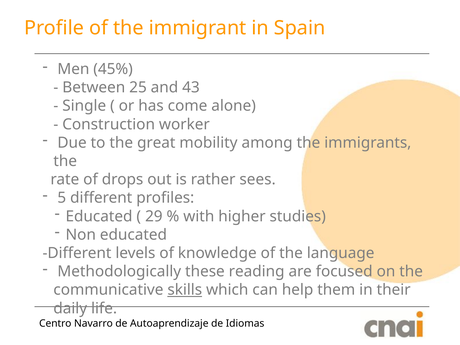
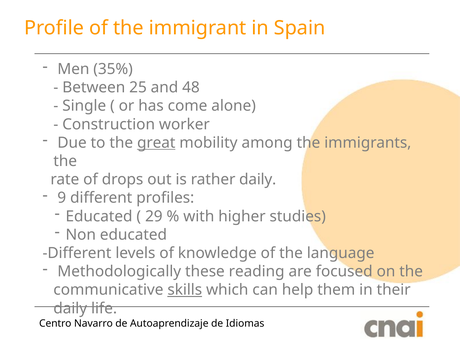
45%: 45% -> 35% (113, 69)
43: 43 -> 48 (191, 88)
great underline: none -> present (156, 143)
rather sees: sees -> daily (258, 180)
5: 5 -> 9 (62, 198)
